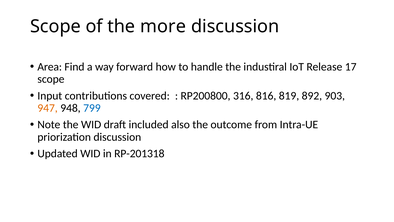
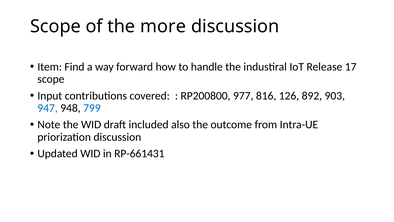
Area: Area -> Item (50, 67)
316: 316 -> 977 (243, 96)
819: 819 -> 126 (289, 96)
947 colour: orange -> blue (48, 108)
RP-201318: RP-201318 -> RP-661431 (139, 153)
